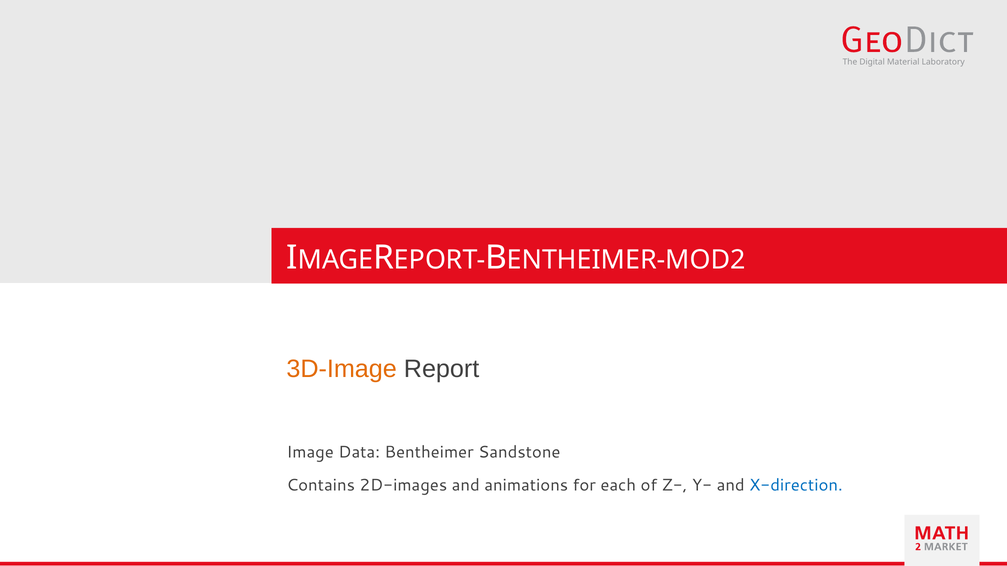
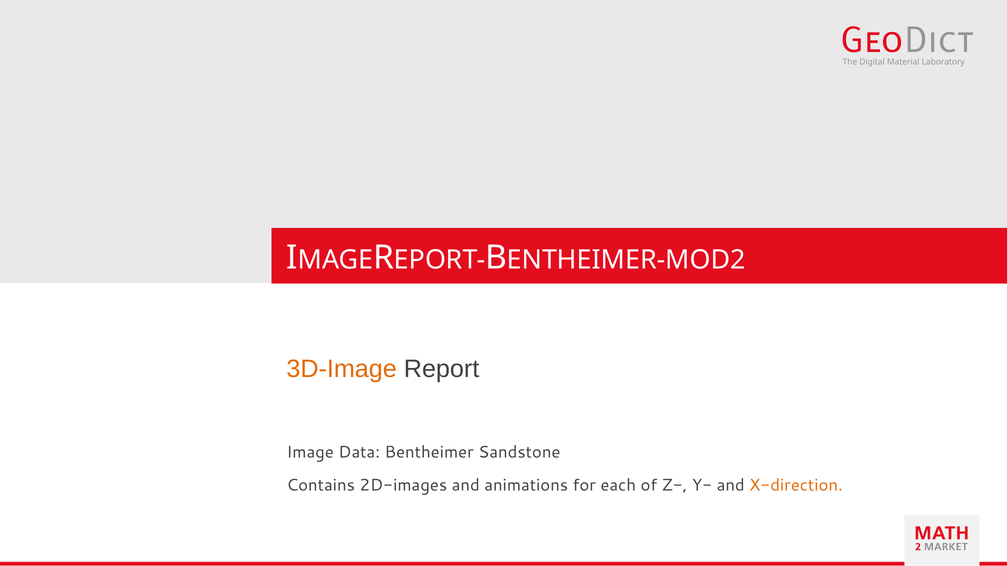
X-direction colour: blue -> orange (796, 485)
